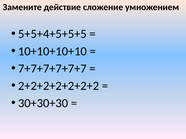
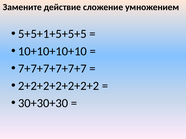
5+5+4+5+5+5: 5+5+4+5+5+5 -> 5+5+1+5+5+5 (52, 34)
